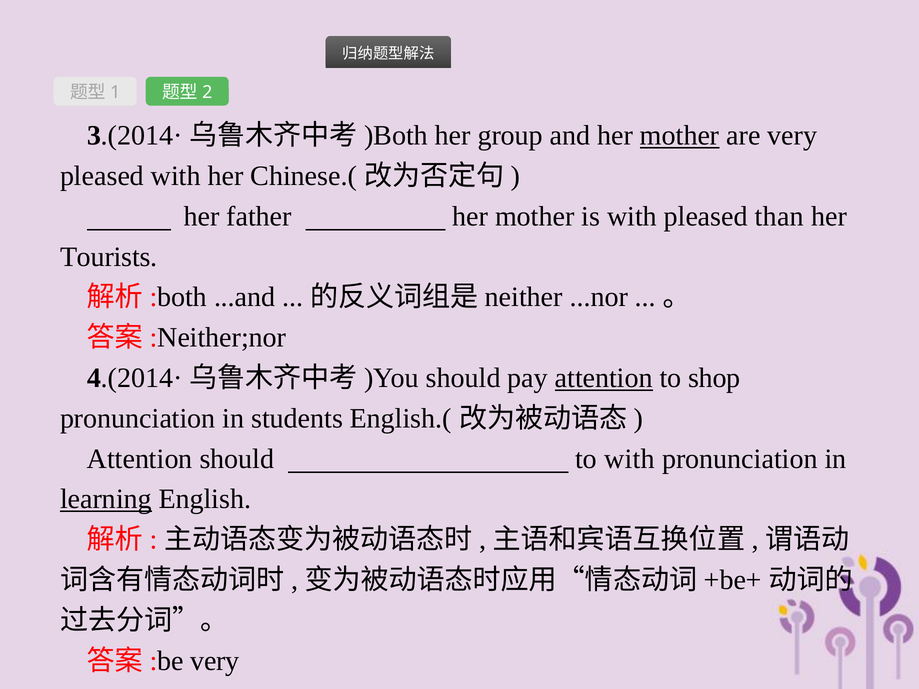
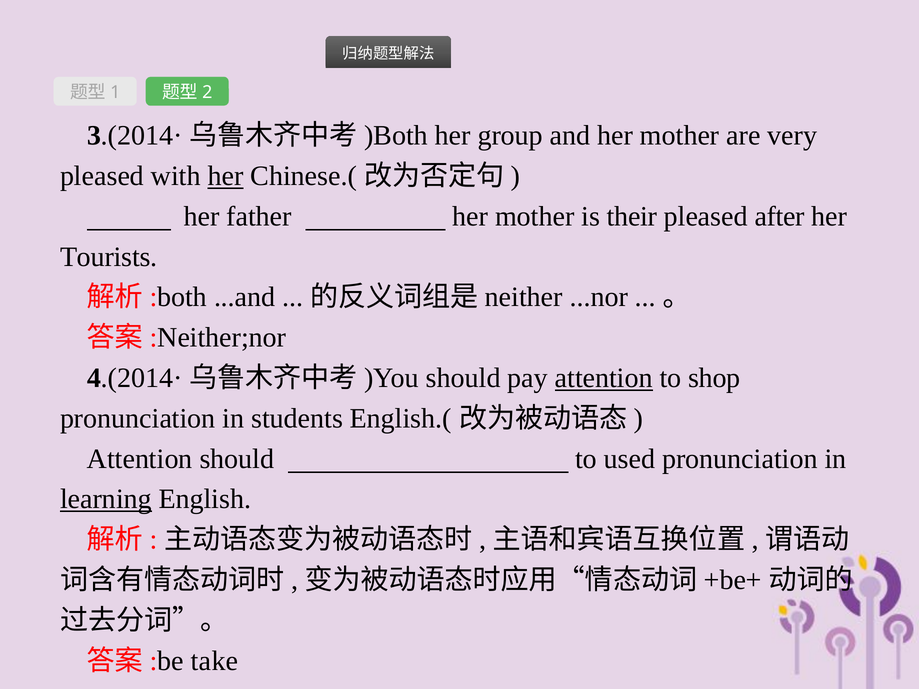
mother underline: present -> none (680, 136)
her underline: none -> present (226, 176)
is with: with -> their (632, 217)
than: than -> after (780, 217)
to with: with -> used (630, 459)
very: very -> take (215, 661)
